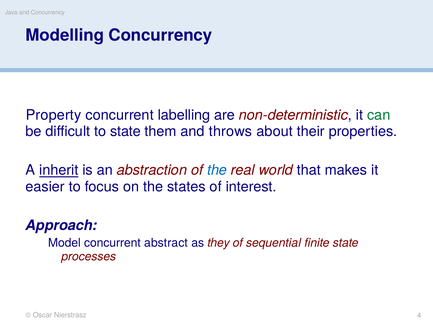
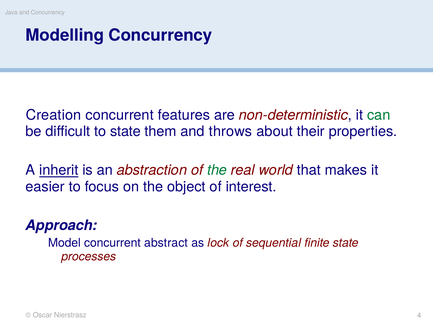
Property: Property -> Creation (54, 115)
labelling: labelling -> features (184, 115)
the colour: blue -> green (217, 170)
states: states -> object (186, 187)
they: they -> lock (218, 243)
